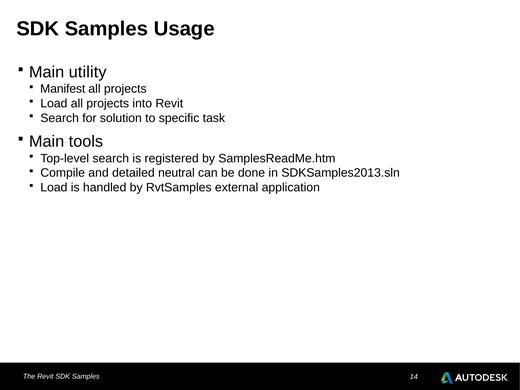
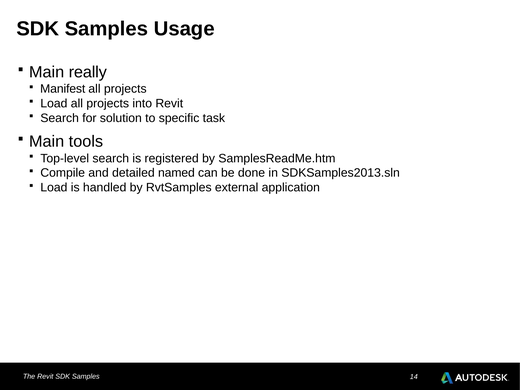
utility: utility -> really (88, 72)
neutral: neutral -> named (176, 173)
